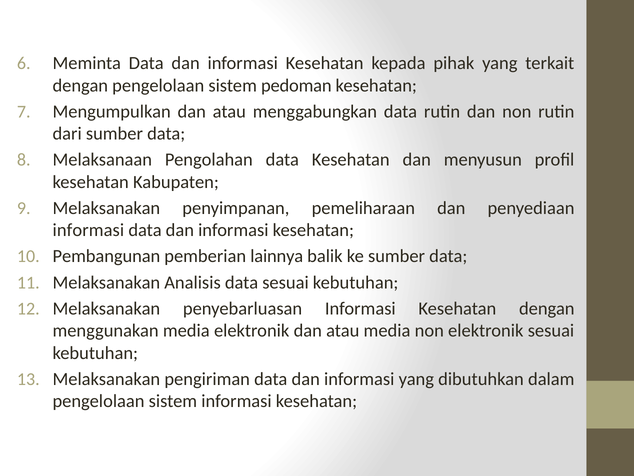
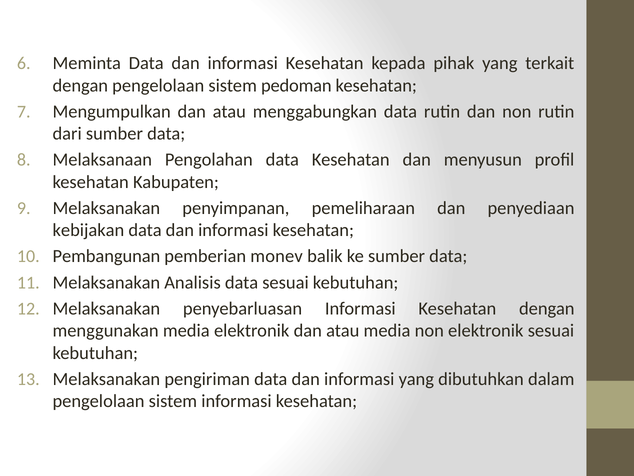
informasi: informasi -> kebijakan (88, 230)
lainnya: lainnya -> monev (277, 256)
